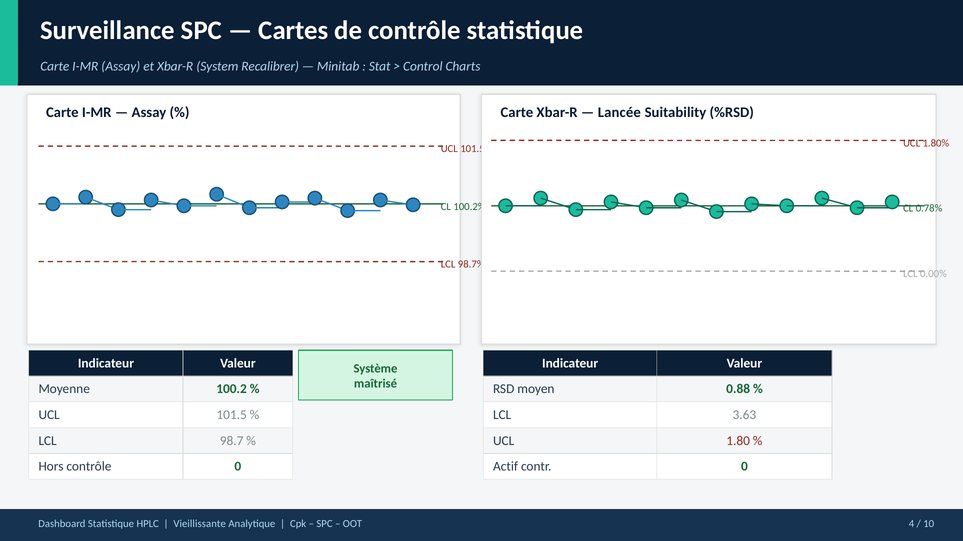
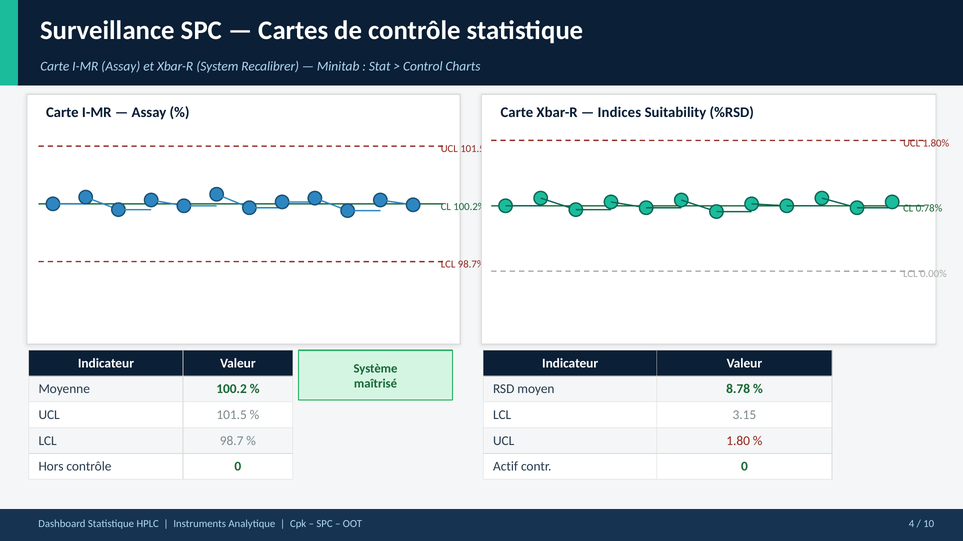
Lancée: Lancée -> Indices (619, 113)
0.88: 0.88 -> 8.78 (738, 390)
3.63: 3.63 -> 3.15 (744, 415)
Vieillissante: Vieillissante -> Instruments (200, 525)
